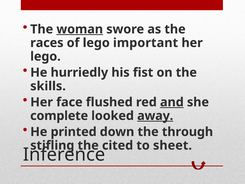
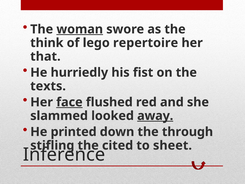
races: races -> think (47, 43)
important: important -> repertoire (146, 43)
lego: lego -> that (45, 56)
skills: skills -> texts (48, 86)
face underline: none -> present (69, 102)
and underline: present -> none (172, 102)
complete: complete -> slammed (59, 116)
